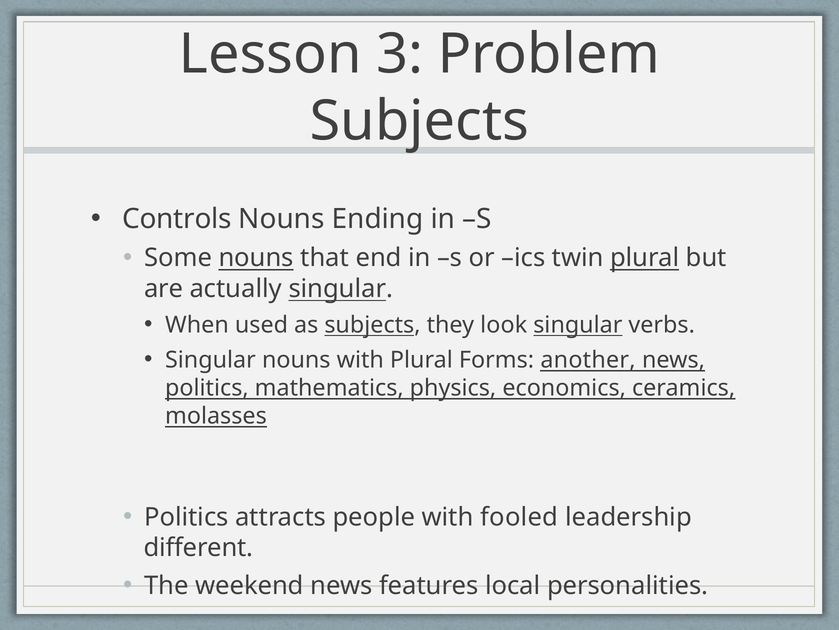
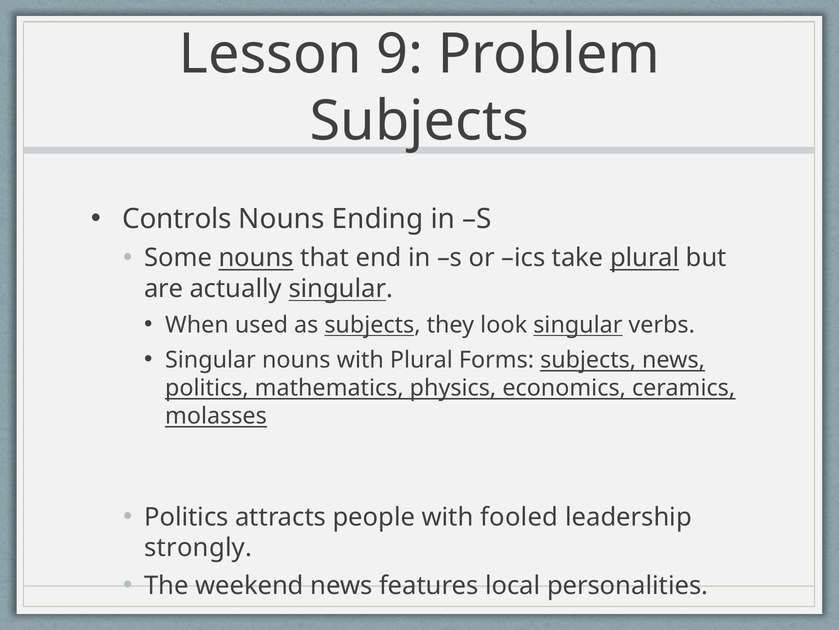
3: 3 -> 9 (400, 54)
twin: twin -> take (578, 258)
Forms another: another -> subjects (588, 360)
different: different -> strongly (198, 547)
